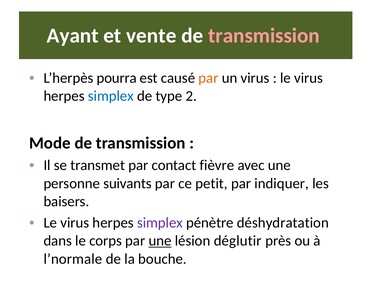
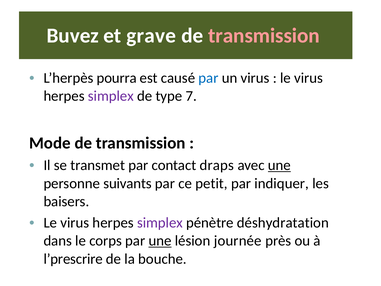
Ayant: Ayant -> Buvez (73, 35)
vente: vente -> grave (151, 35)
par colour: orange -> blue (208, 78)
simplex colour: blue -> purple (111, 96)
2: 2 -> 7 (191, 96)
fièvre: fièvre -> draps (217, 165)
une underline: none -> present (279, 165)
déglutir: déglutir -> journée (238, 241)
l’normale: l’normale -> l’prescrire (73, 259)
